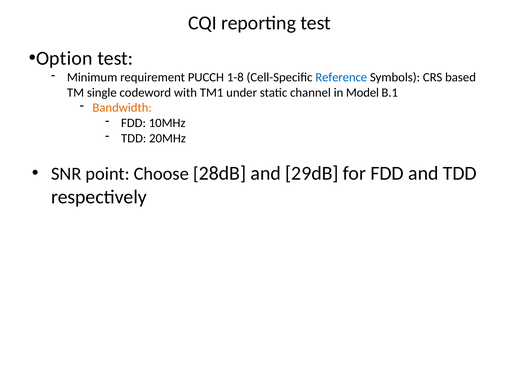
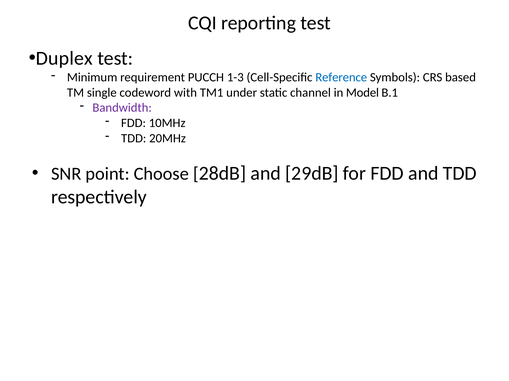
Option: Option -> Duplex (64, 58)
1-8: 1-8 -> 1-3 (235, 77)
Bandwidth colour: orange -> purple (122, 108)
